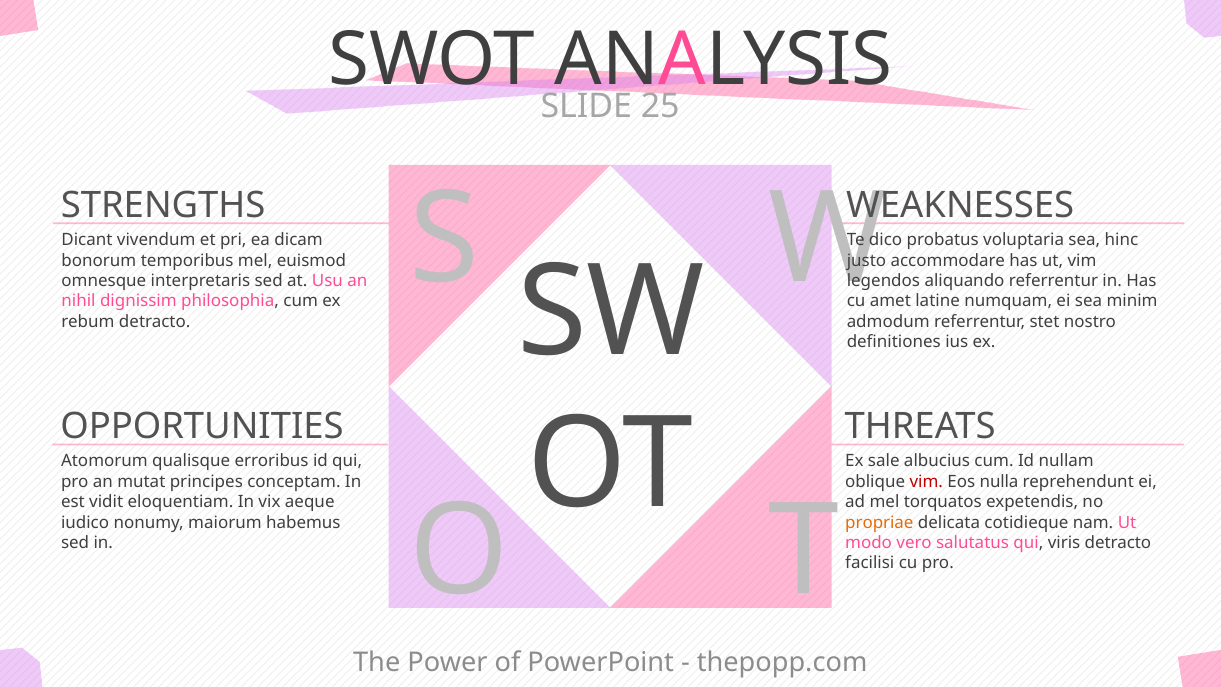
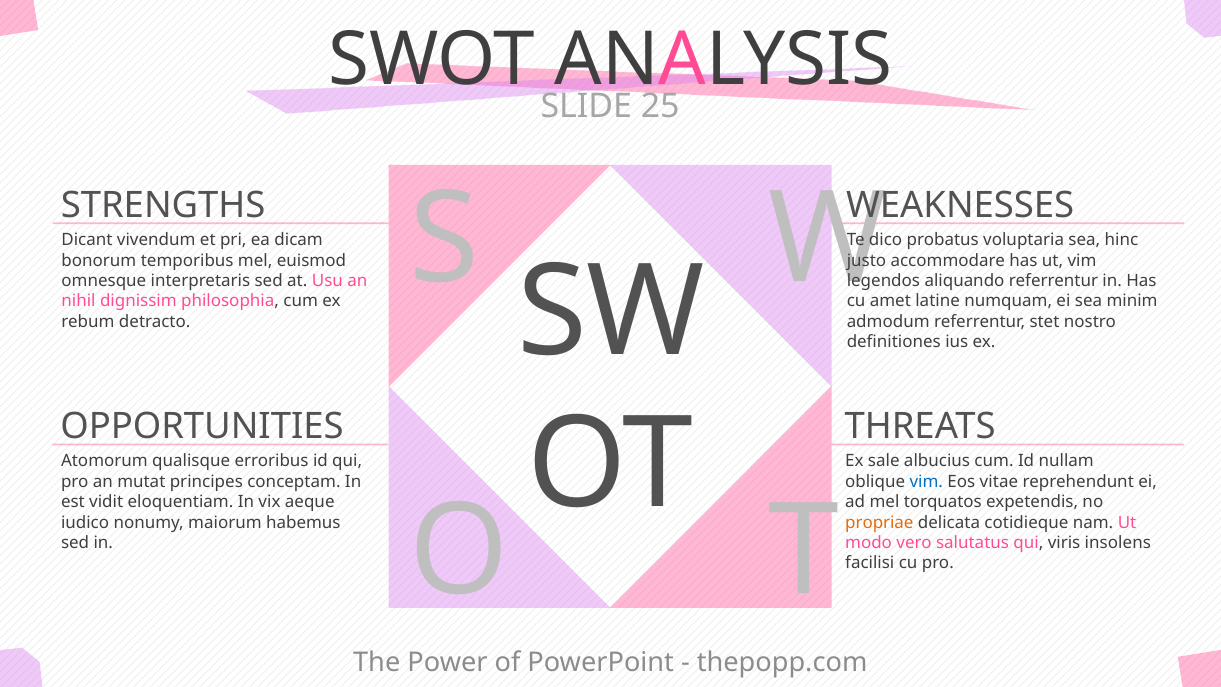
vim colour: red -> blue (926, 482)
nulla: nulla -> vitae (999, 482)
viris detracto: detracto -> insolens (1118, 543)
